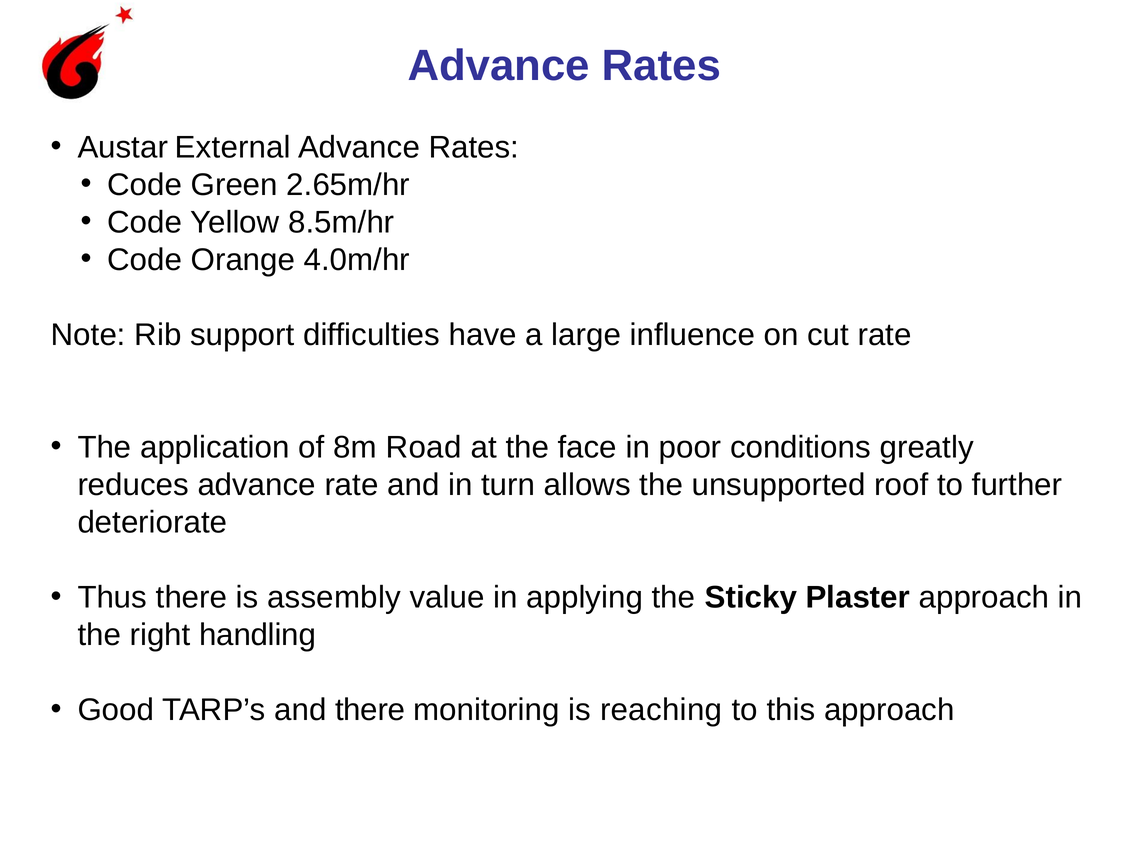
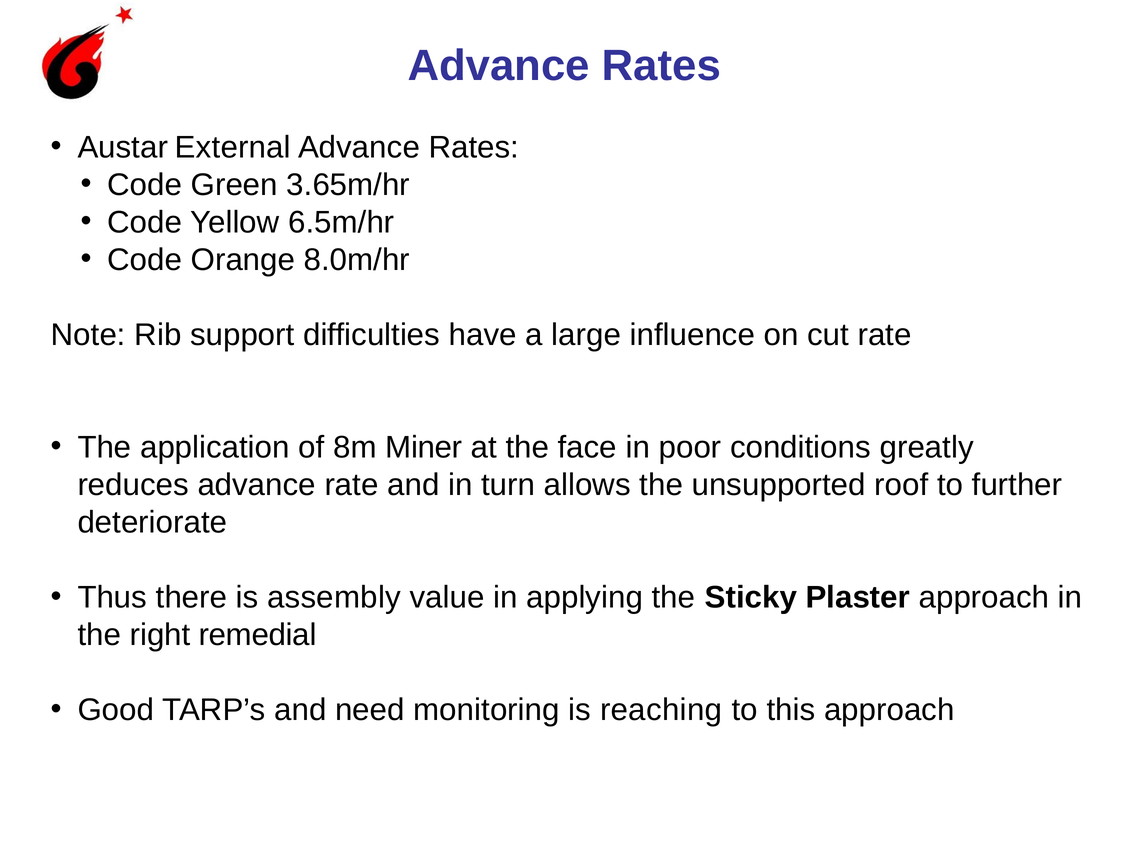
2.65m/hr: 2.65m/hr -> 3.65m/hr (348, 185)
8.5m/hr: 8.5m/hr -> 6.5m/hr (341, 222)
4.0m/hr: 4.0m/hr -> 8.0m/hr (357, 260)
Road: Road -> Miner (424, 448)
handling: handling -> remedial (258, 635)
and there: there -> need (370, 710)
